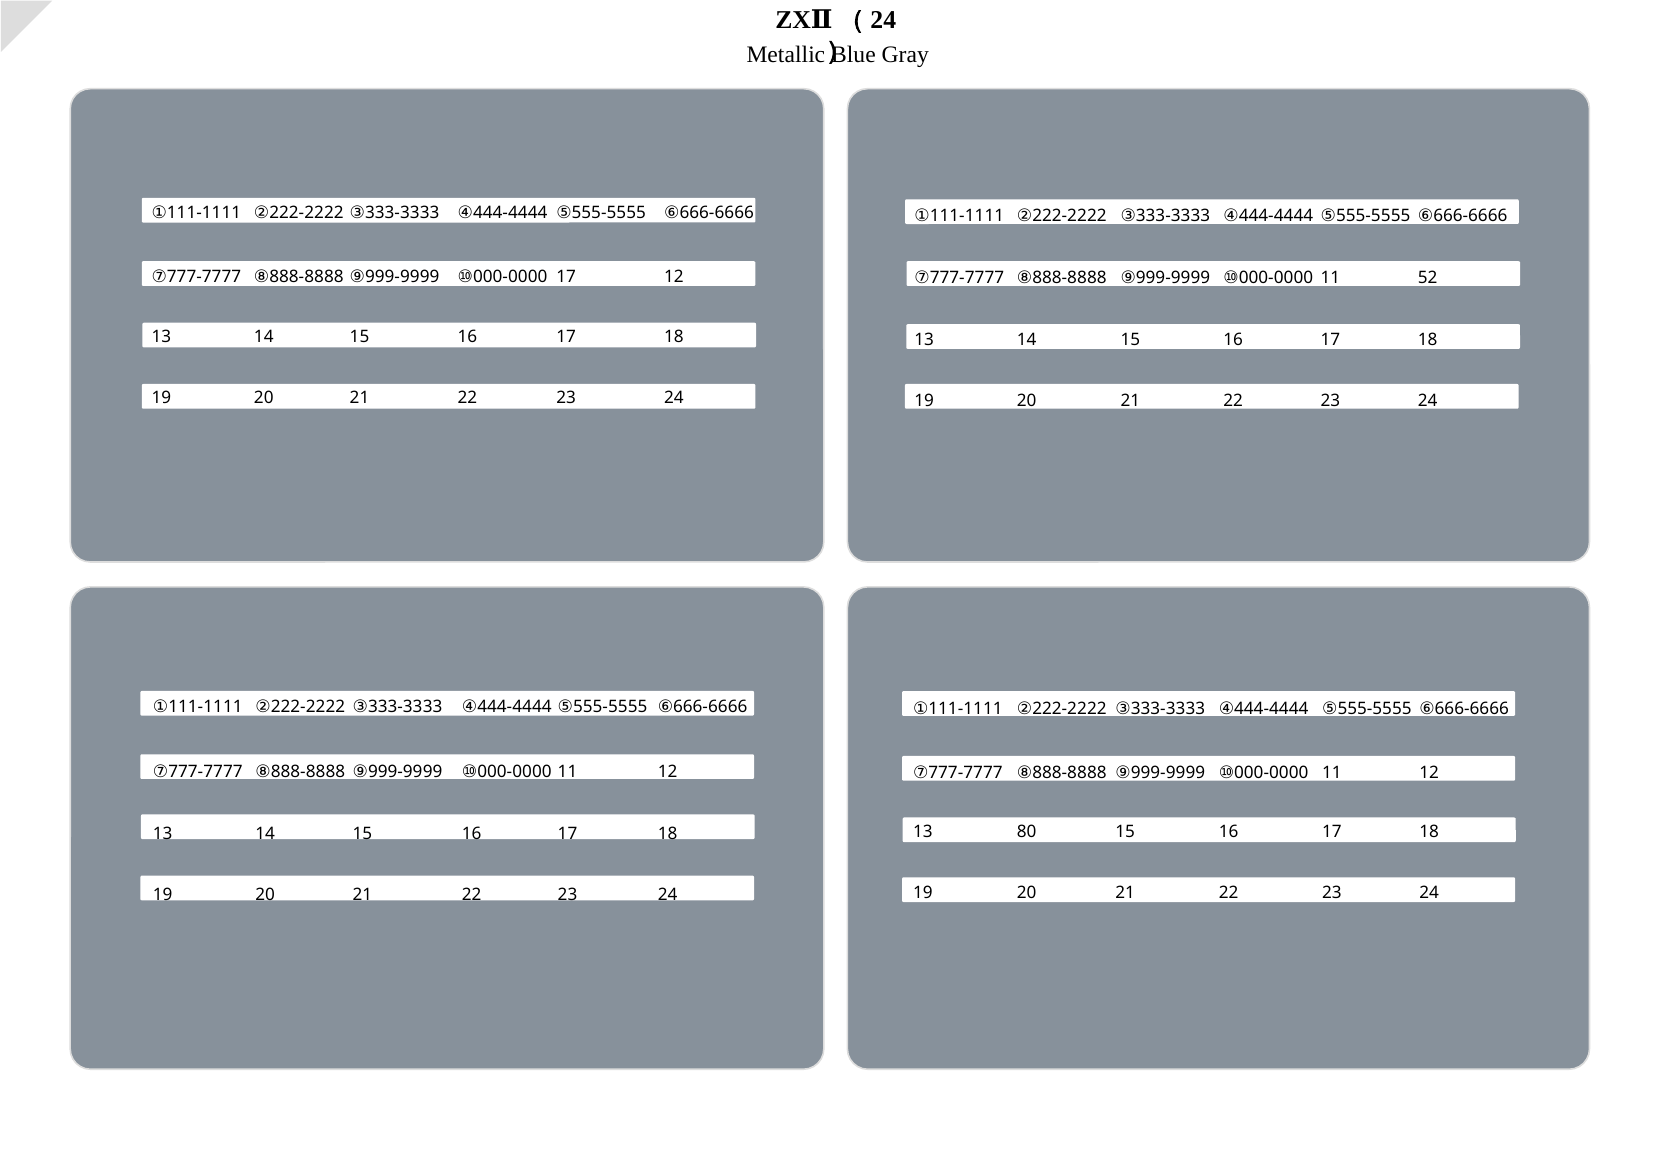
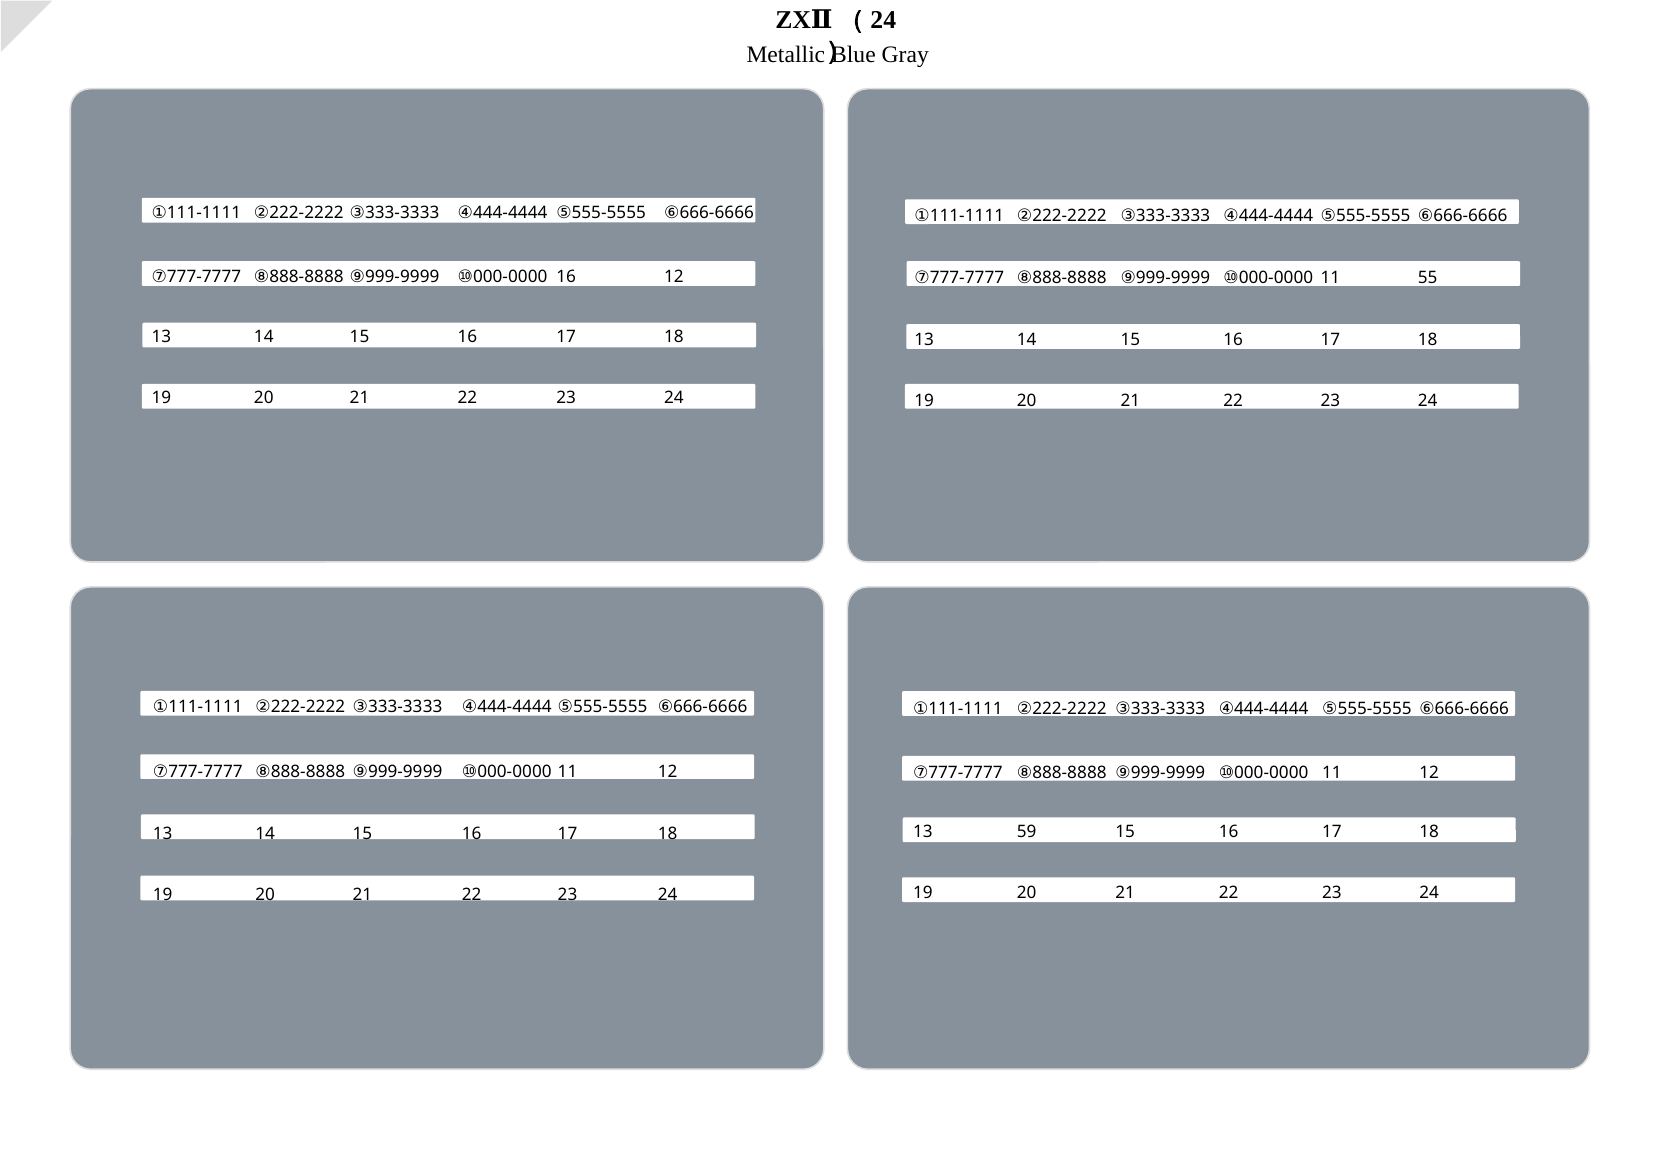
⑩000-0000 17: 17 -> 16 (566, 276)
52: 52 -> 55 (1428, 278)
80: 80 -> 59 (1027, 832)
